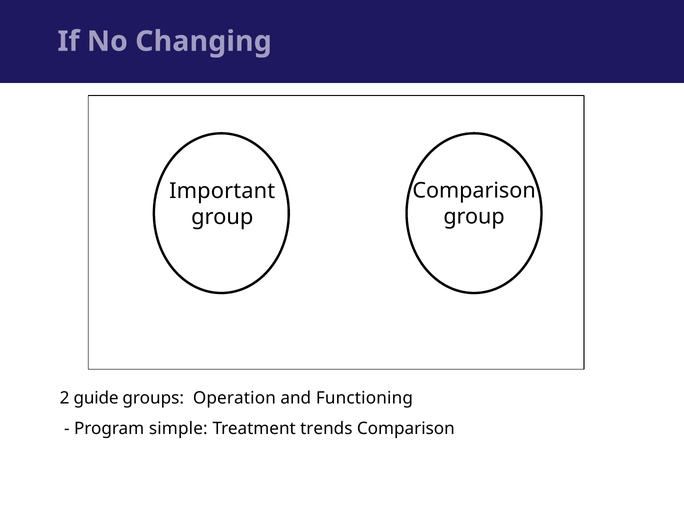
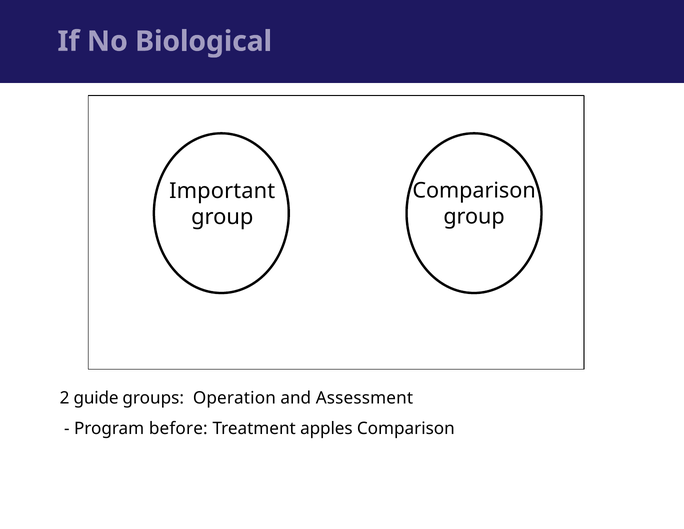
Changing: Changing -> Biological (204, 41)
Functioning: Functioning -> Assessment (364, 398)
simple: simple -> before (178, 428)
trends: trends -> apples (326, 428)
